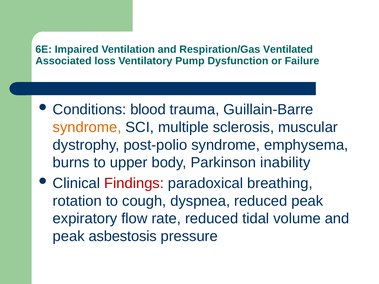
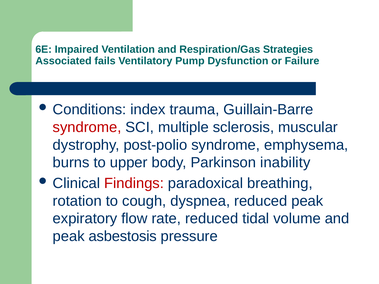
Ventilated: Ventilated -> Strategies (288, 50)
loss: loss -> fails (105, 61)
blood: blood -> index (148, 110)
syndrome colour: orange -> red (87, 127)
